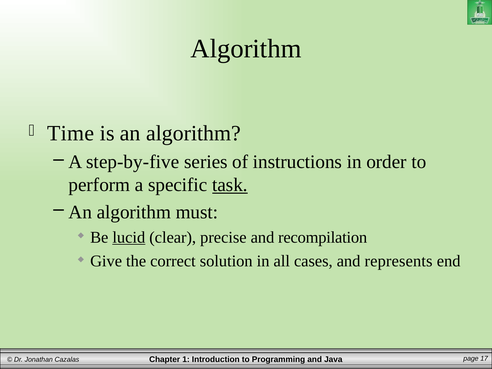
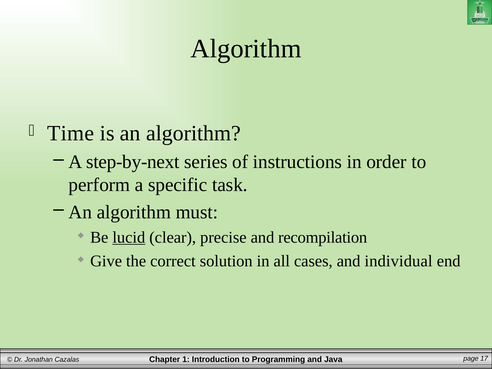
step-by-five: step-by-five -> step-by-next (133, 162)
task underline: present -> none (230, 185)
represents: represents -> individual (399, 261)
